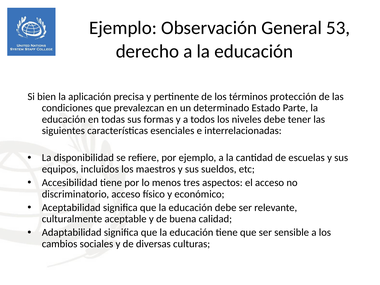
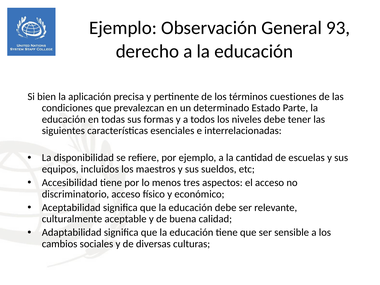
53: 53 -> 93 (338, 28)
protección: protección -> cuestiones (293, 97)
